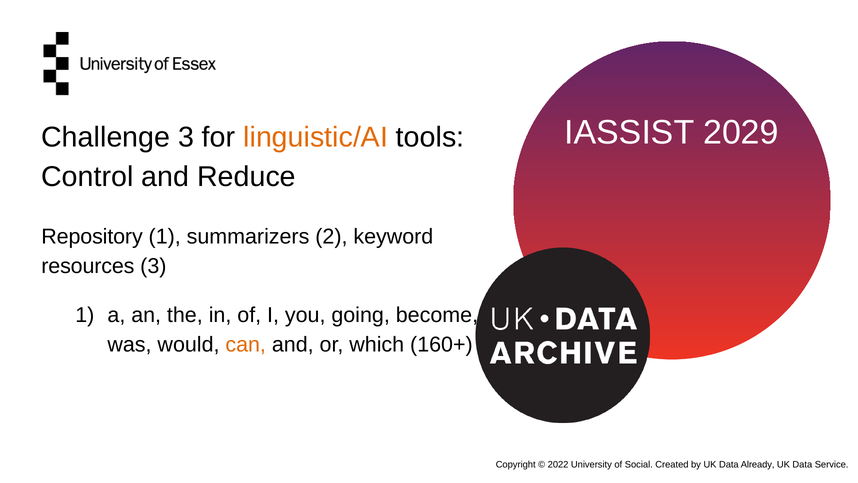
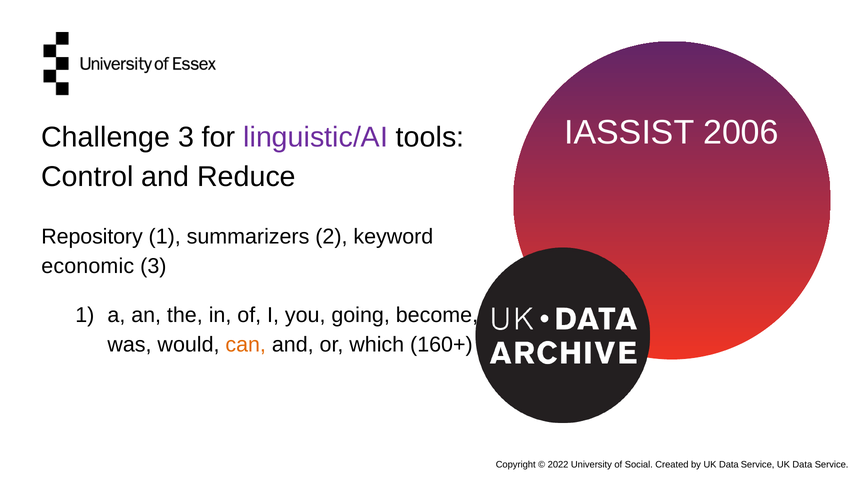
2029: 2029 -> 2006 (741, 132)
linguistic/AI colour: orange -> purple (316, 137)
resources: resources -> economic (88, 266)
by UK Data Already: Already -> Service (758, 464)
